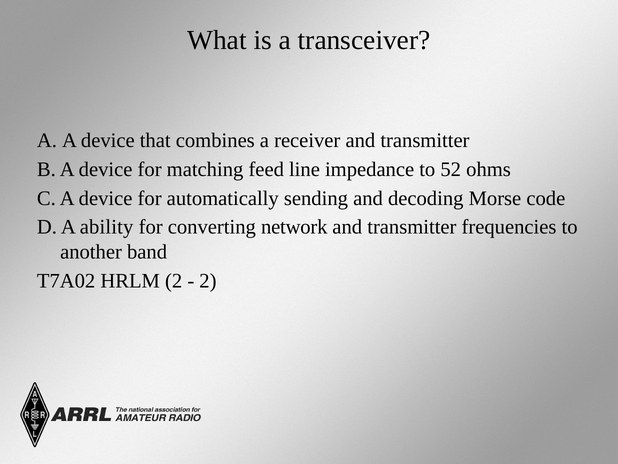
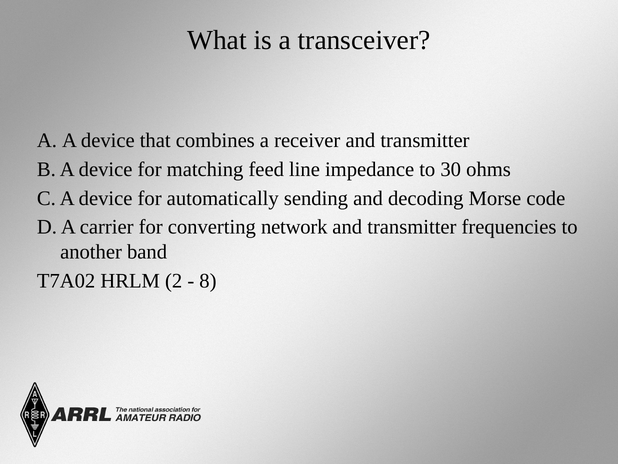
52: 52 -> 30 (451, 169)
ability: ability -> carrier (107, 227)
2: 2 -> 8 (208, 280)
